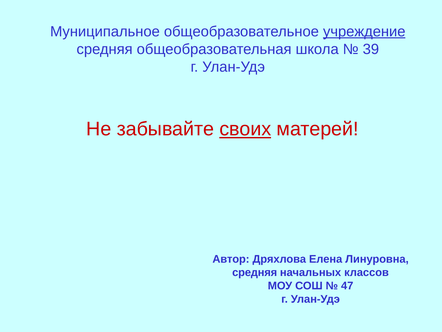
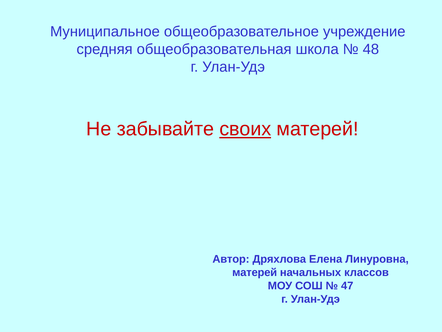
учреждение underline: present -> none (364, 31)
39: 39 -> 48 (371, 49)
средняя: средняя -> матерей (255, 272)
